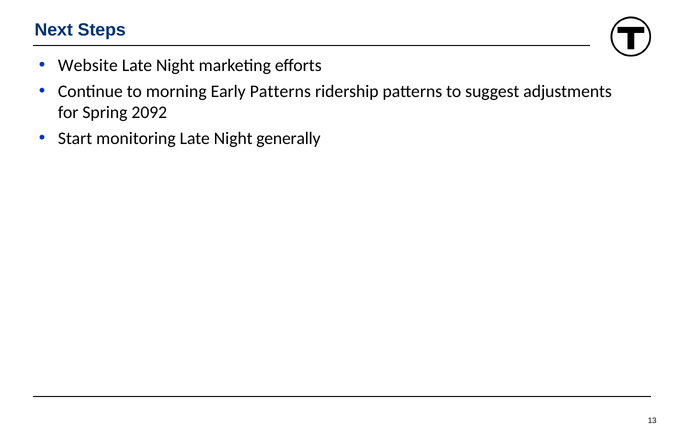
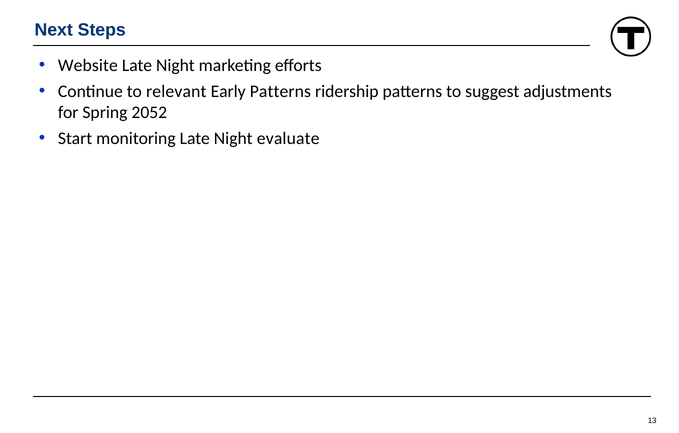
morning: morning -> relevant (176, 91)
2092: 2092 -> 2052 (149, 112)
generally: generally -> evaluate (288, 138)
